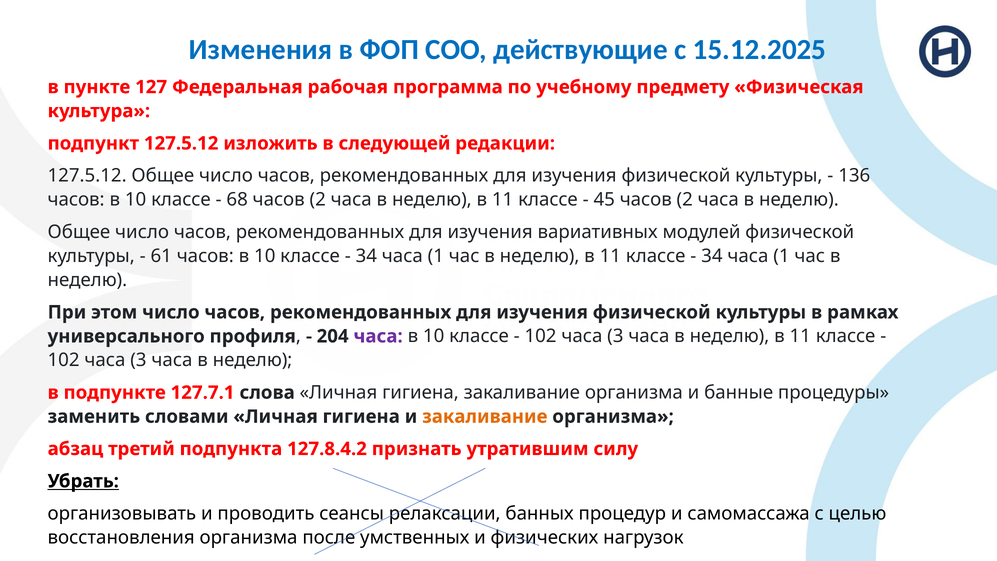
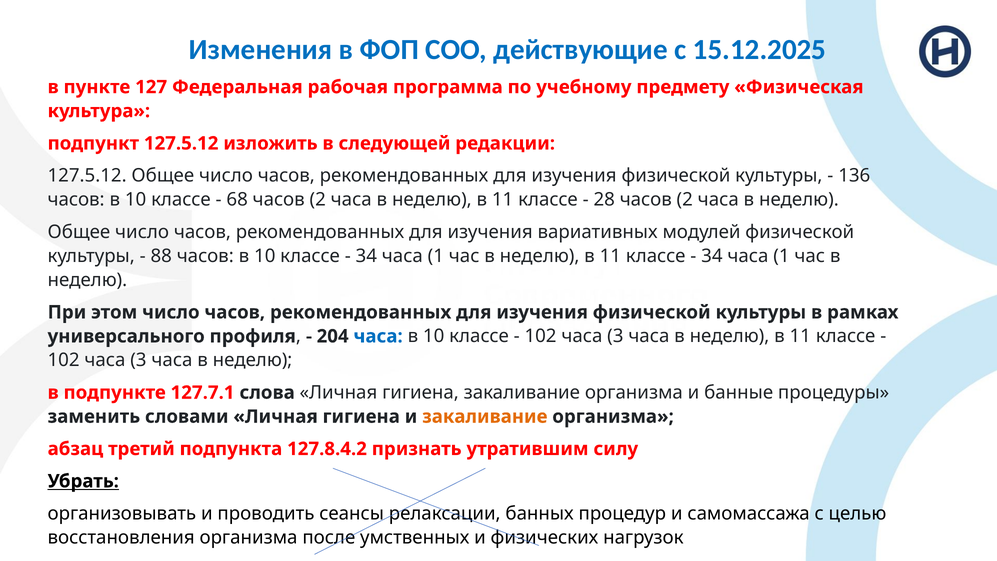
45: 45 -> 28 (604, 200)
61: 61 -> 88 (161, 256)
часа colour: purple -> blue (378, 336)
